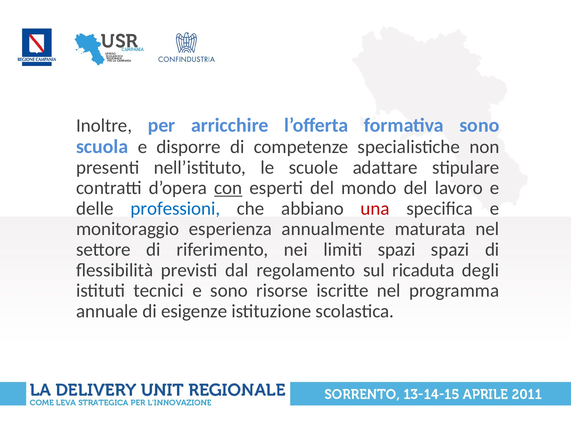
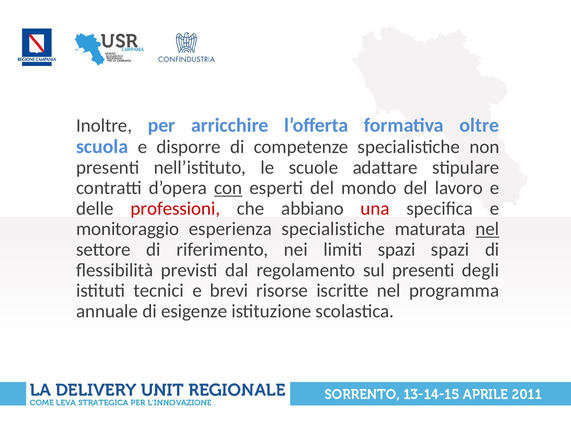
formativa sono: sono -> oltre (479, 125)
professioni colour: blue -> red (175, 209)
esperienza annualmente: annualmente -> specialistiche (333, 229)
nel underline: none -> present (487, 229)
sul ricaduta: ricaduta -> presenti (423, 270)
e sono: sono -> brevi (229, 291)
